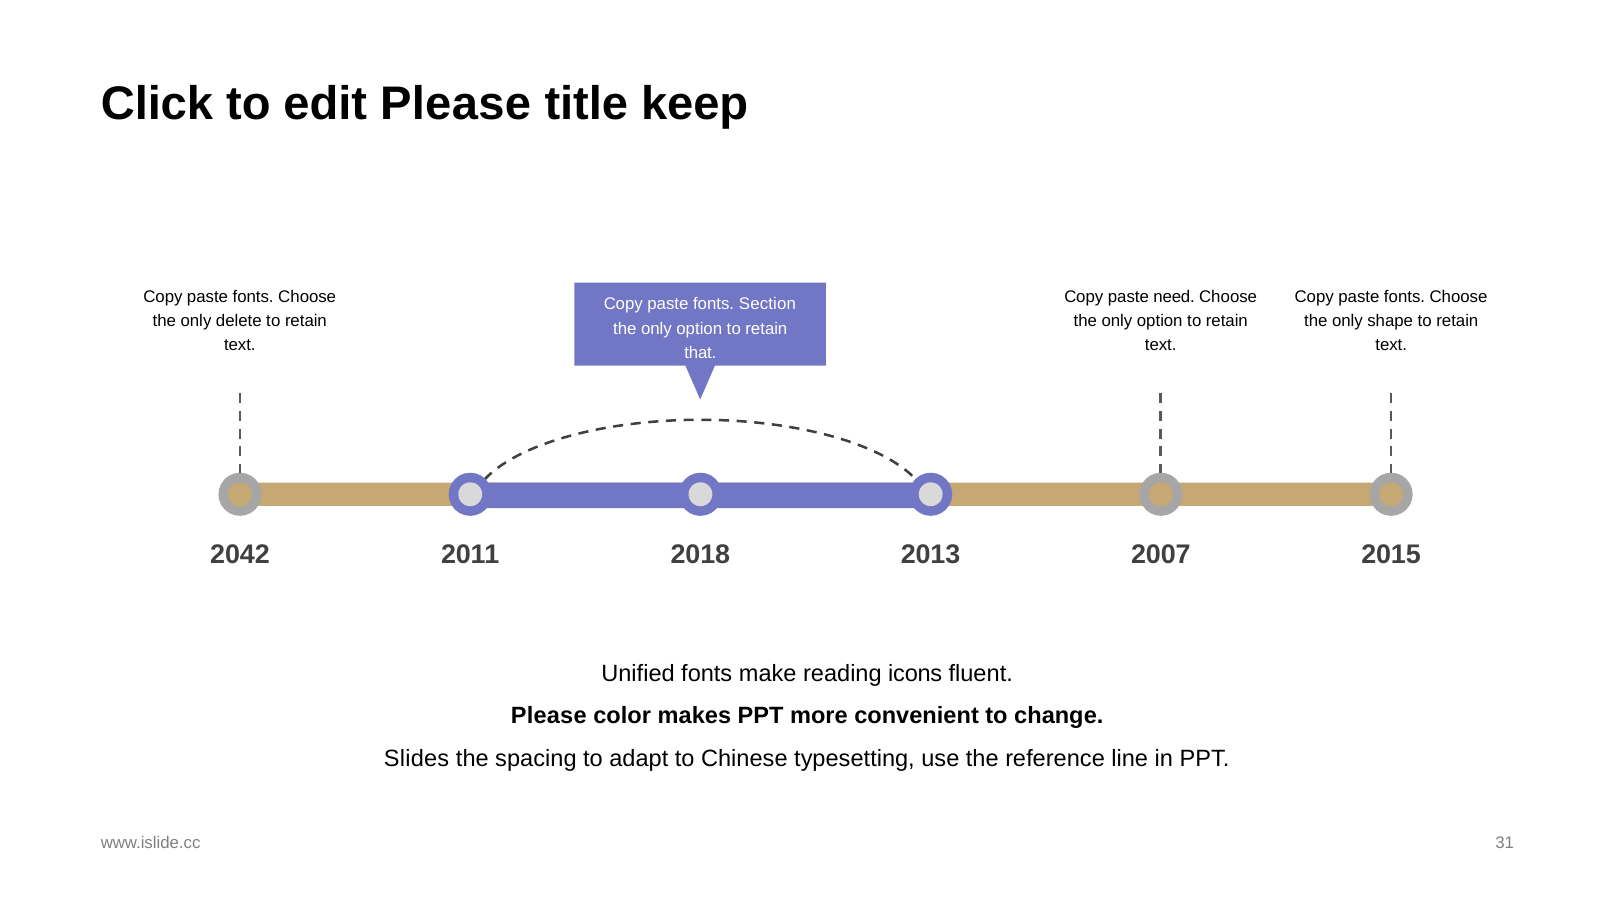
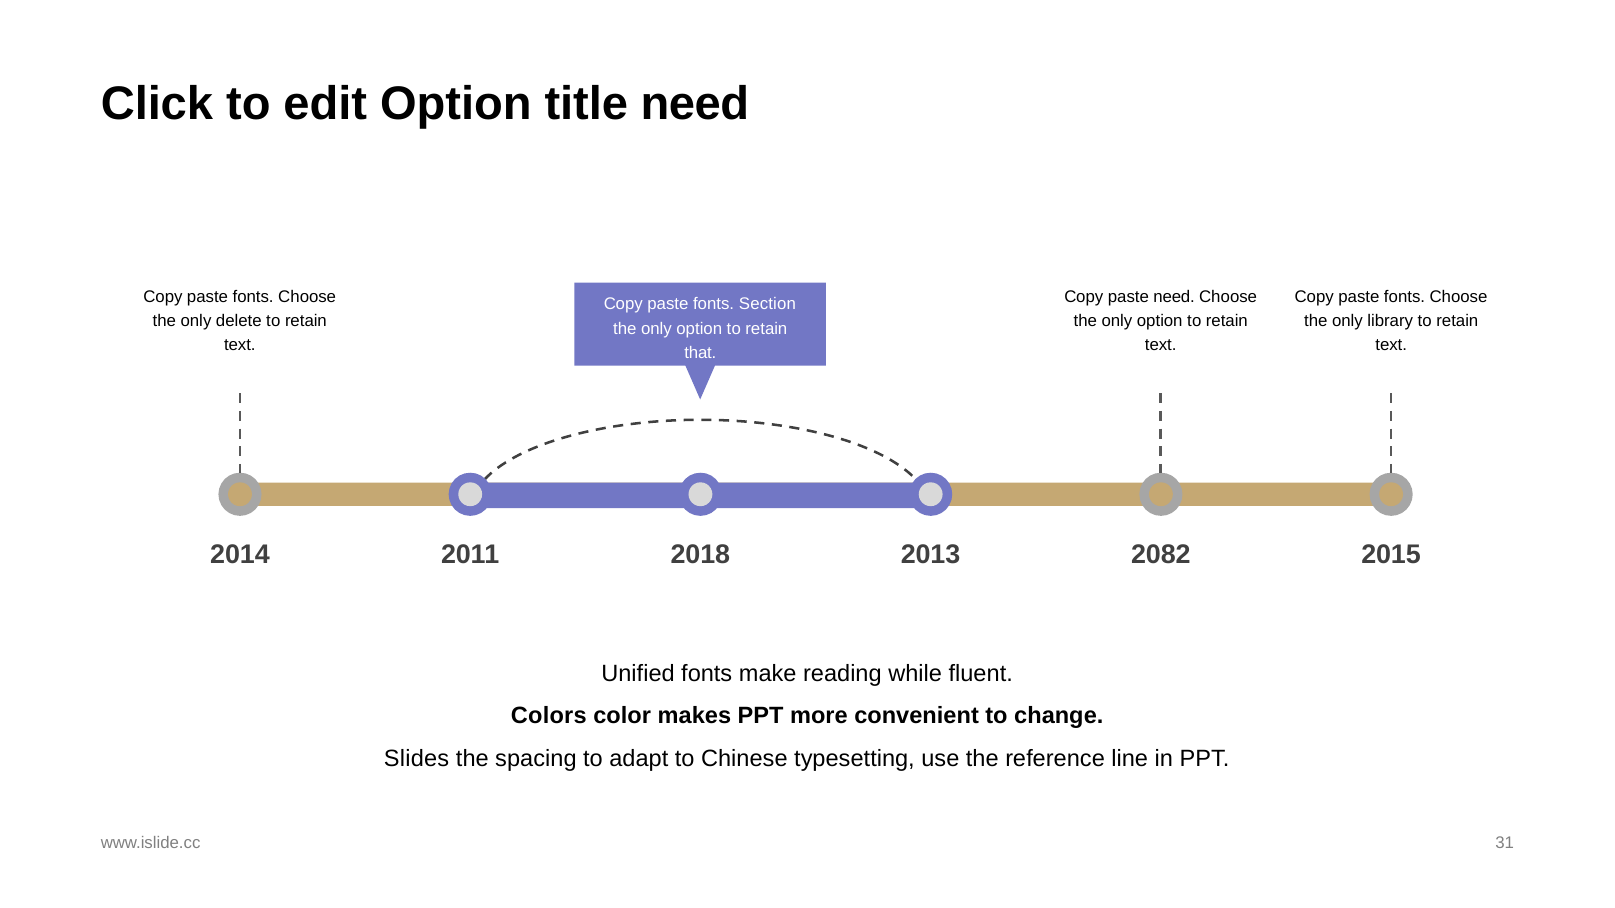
edit Please: Please -> Option (456, 104)
title keep: keep -> need (695, 104)
shape: shape -> library (1390, 321)
2042: 2042 -> 2014 (240, 555)
2007: 2007 -> 2082 (1161, 555)
icons: icons -> while (915, 674)
Please: Please -> Colors (549, 716)
